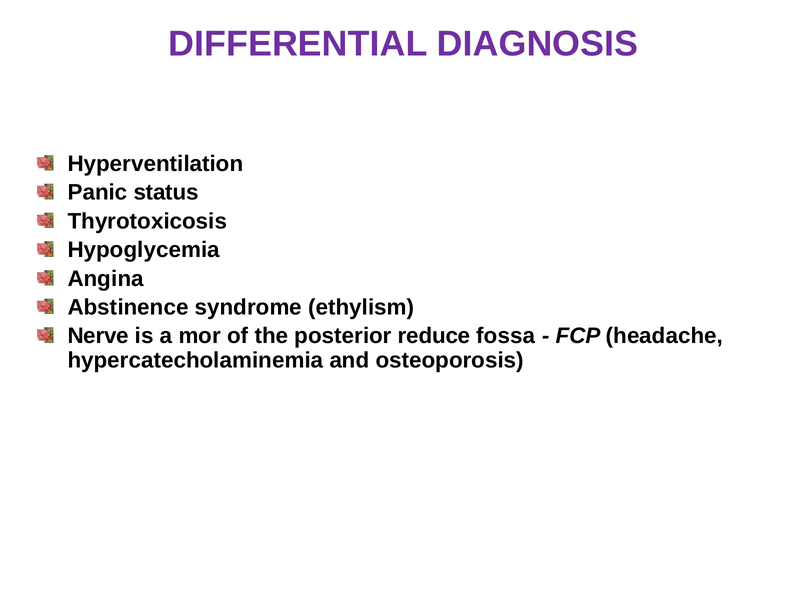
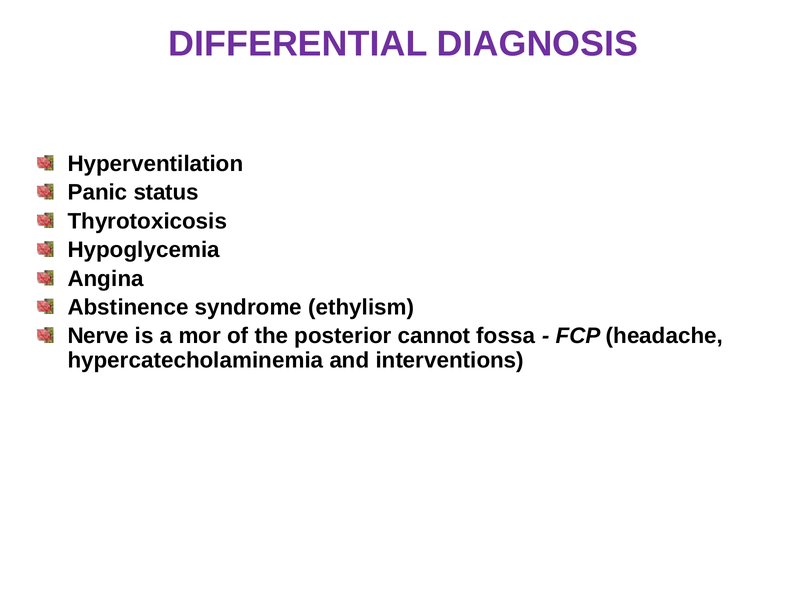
reduce: reduce -> cannot (434, 336)
osteoporosis: osteoporosis -> interventions (450, 360)
